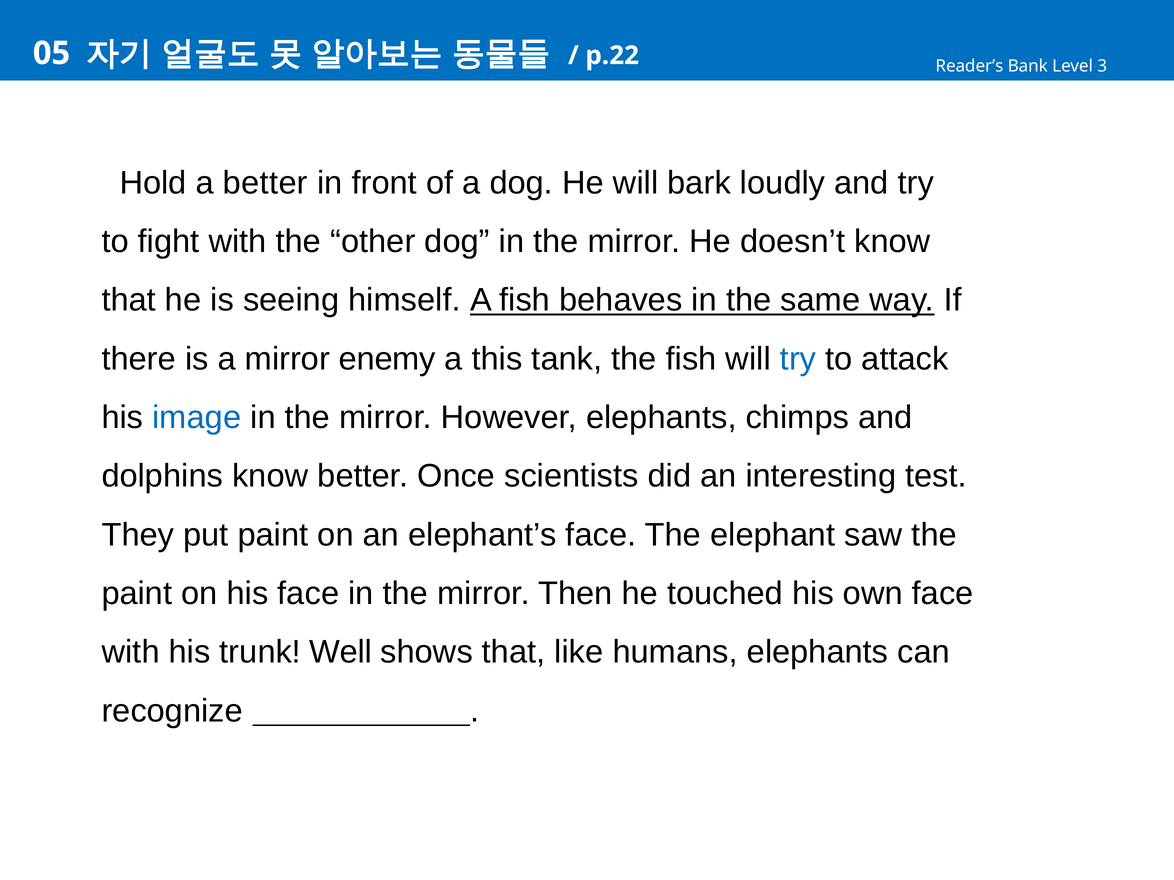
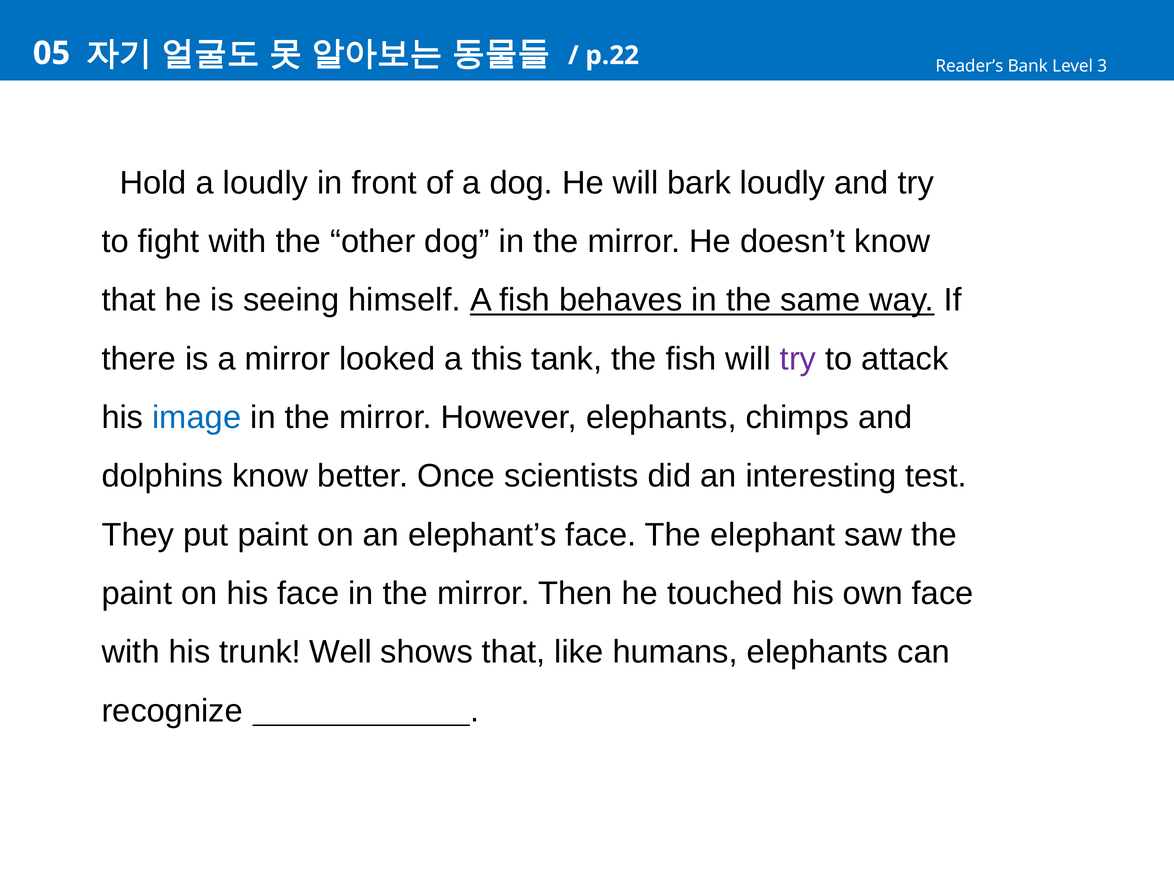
a better: better -> loudly (266, 183)
enemy: enemy -> looked (387, 359)
try colour: blue -> purple (798, 359)
